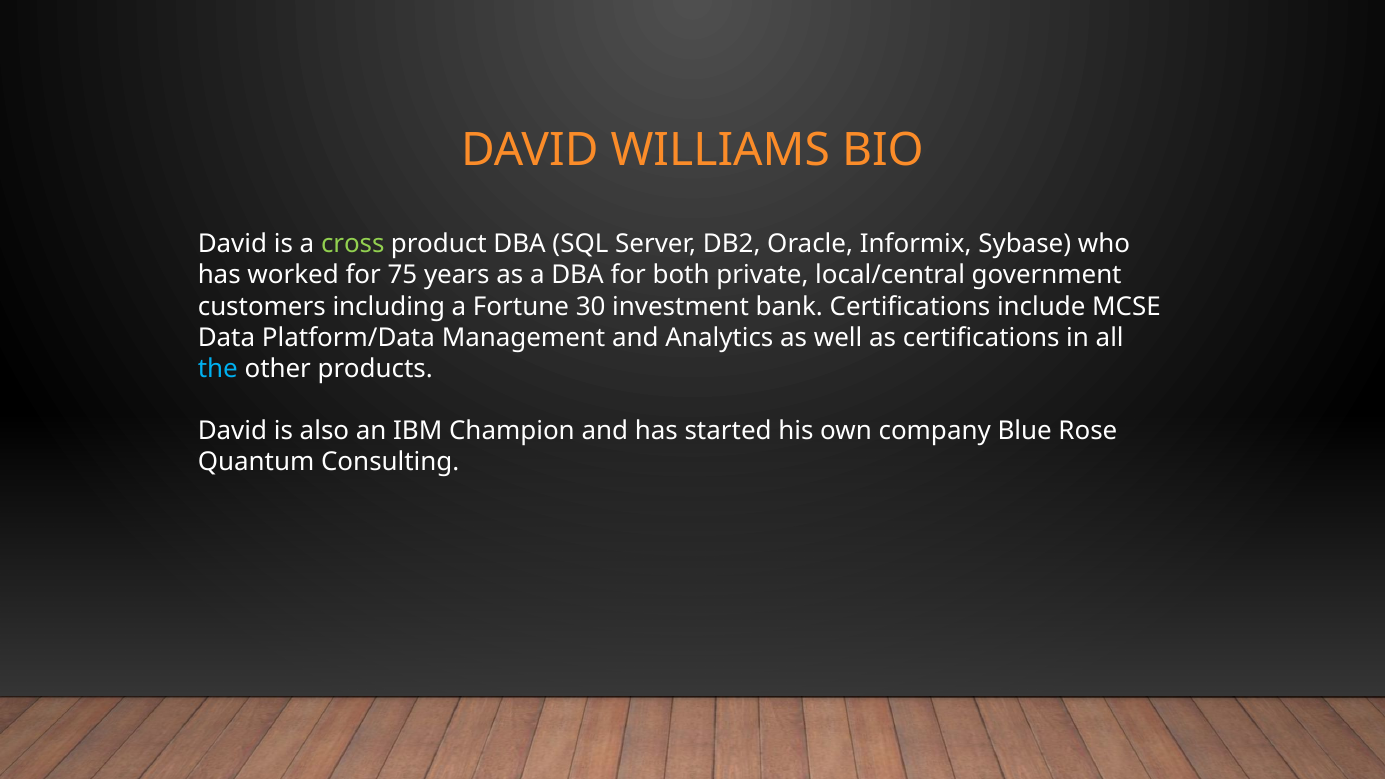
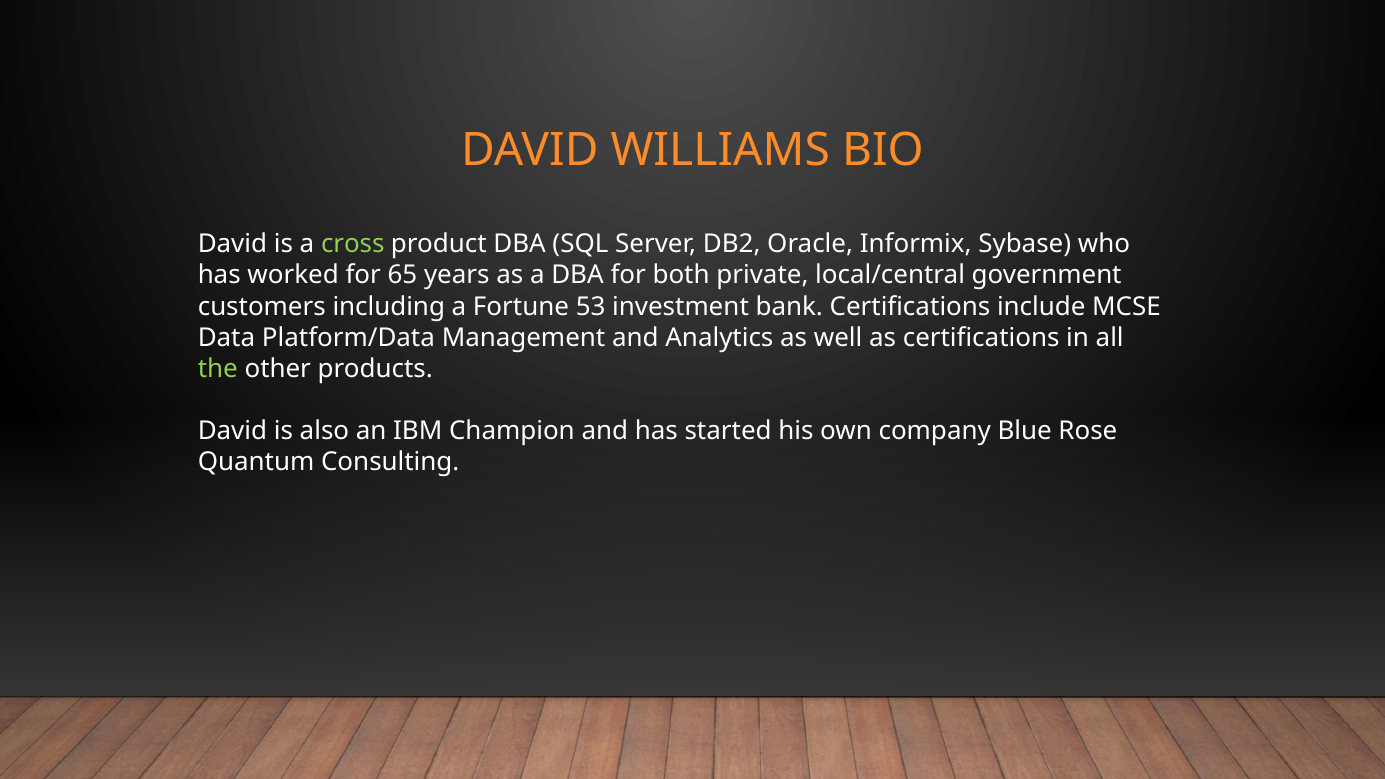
75: 75 -> 65 (402, 275)
30: 30 -> 53 (591, 306)
the colour: light blue -> light green (218, 369)
